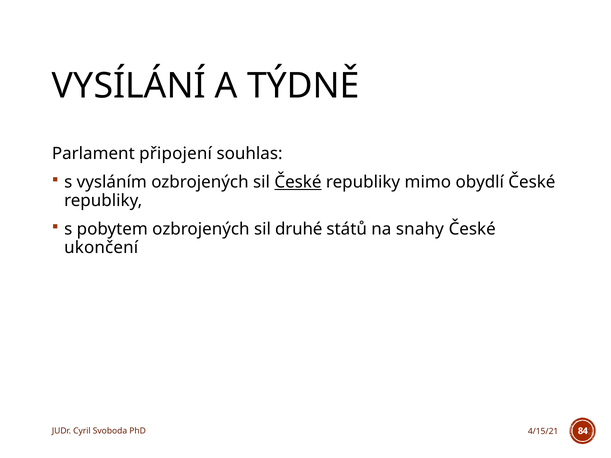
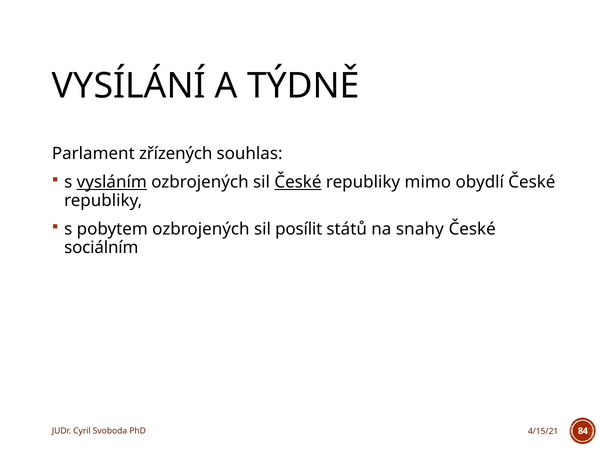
připojení: připojení -> zřízených (176, 154)
vysláním underline: none -> present (112, 182)
druhé: druhé -> posílit (299, 229)
ukončení: ukončení -> sociálním (101, 248)
